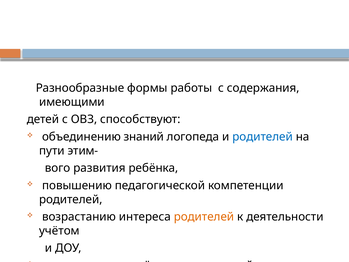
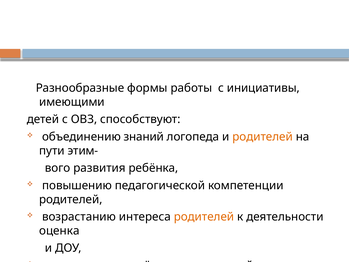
содержания: содержания -> инициативы (263, 88)
родителей colour: blue -> orange (263, 137)
учётом: учётом -> оценка (59, 231)
